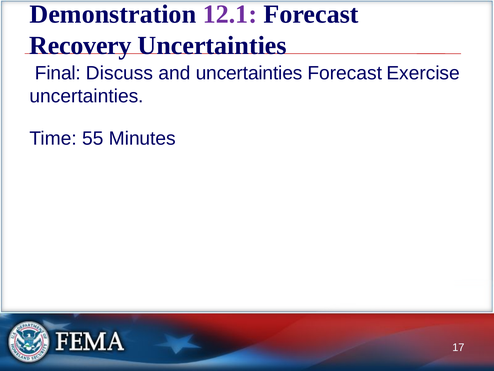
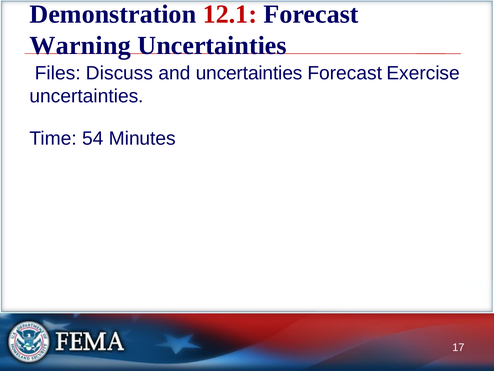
12.1 colour: purple -> red (230, 14)
Recovery: Recovery -> Warning (80, 45)
Final: Final -> Files (58, 73)
55: 55 -> 54 (93, 138)
